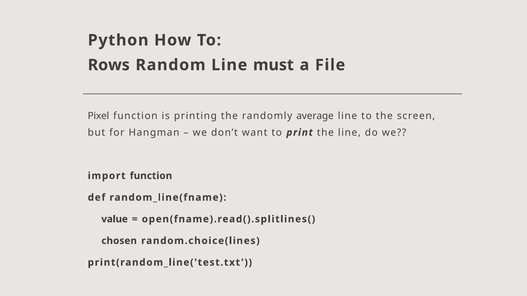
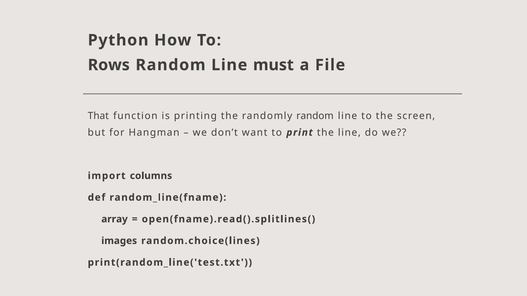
Pixel: Pixel -> That (98, 116)
randomly average: average -> random (315, 116)
import function: function -> columns (151, 176)
value: value -> array (115, 219)
chosen: chosen -> images (119, 241)
